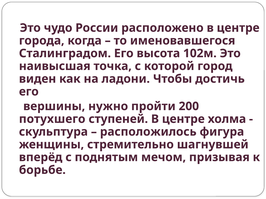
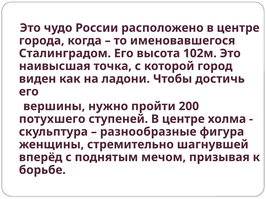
расположилось: расположилось -> разнообразные (148, 132)
